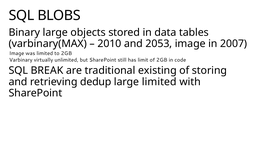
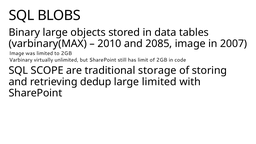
2053: 2053 -> 2085 (159, 44)
BREAK: BREAK -> SCOPE (47, 70)
existing: existing -> storage (157, 70)
